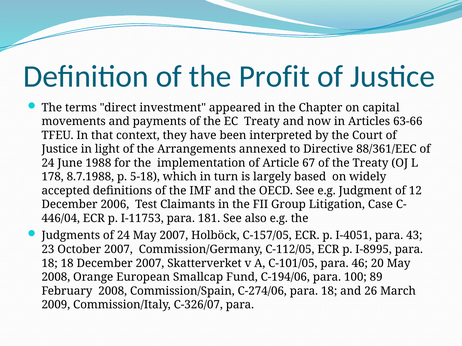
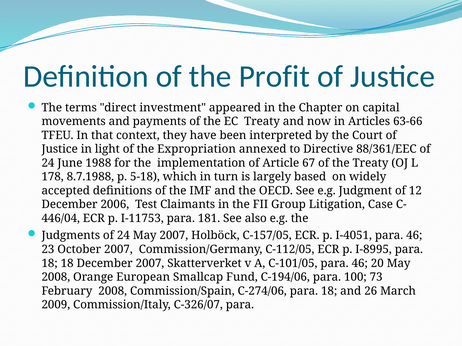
Arrangements: Arrangements -> Expropriation (197, 149)
I-4051 para 43: 43 -> 46 (414, 236)
89: 89 -> 73 (376, 277)
